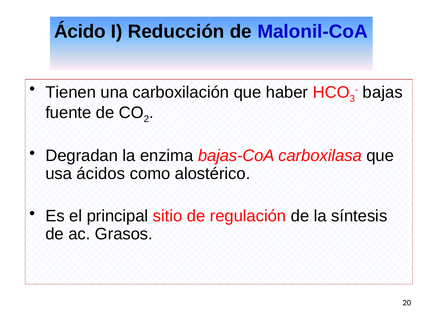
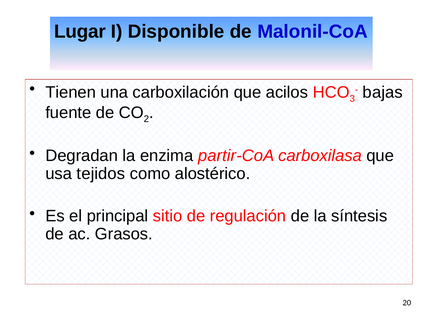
Ácido: Ácido -> Lugar (80, 31)
Reducción: Reducción -> Disponible (176, 31)
haber: haber -> acilos (287, 92)
bajas-CoA: bajas-CoA -> partir-CoA (236, 155)
ácidos: ácidos -> tejidos (101, 173)
